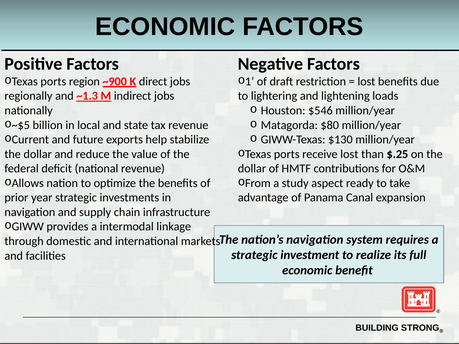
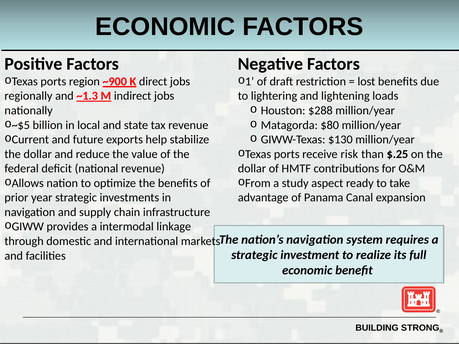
$546: $546 -> $288 (320, 111)
receive lost: lost -> risk (349, 154)
